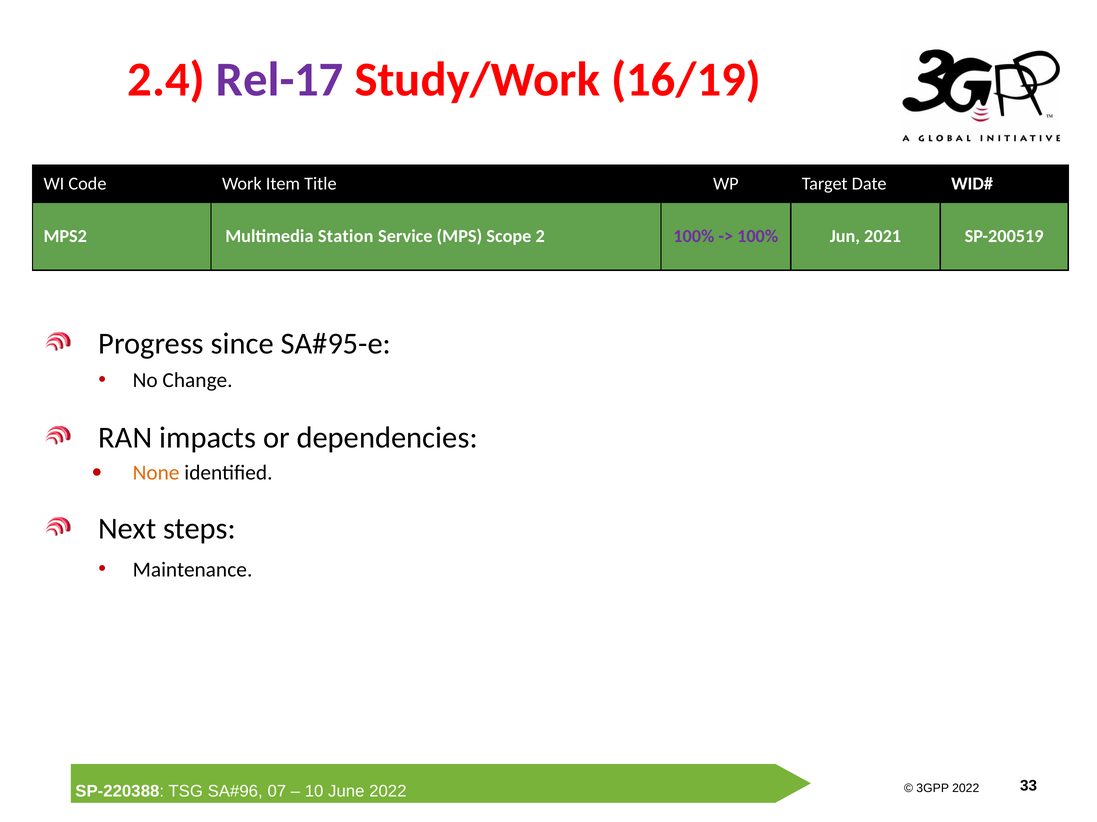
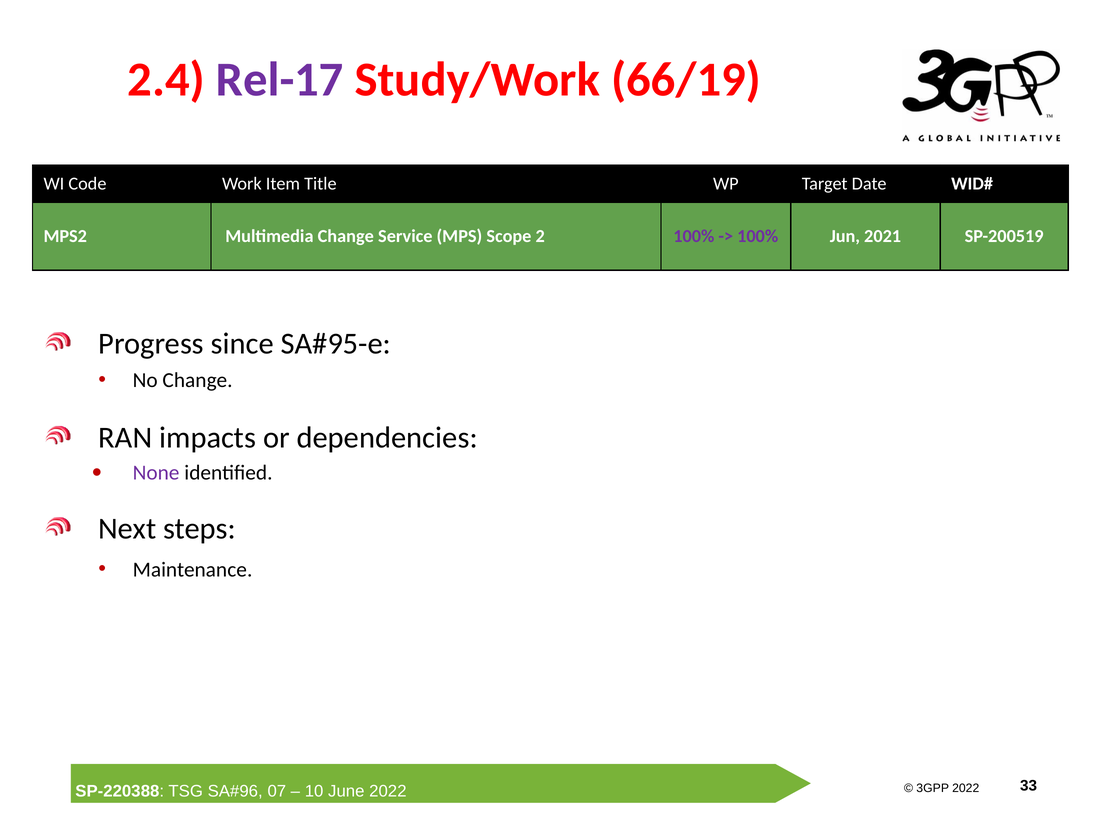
16/19: 16/19 -> 66/19 (686, 80)
Multimedia Station: Station -> Change (346, 237)
None colour: orange -> purple (156, 473)
